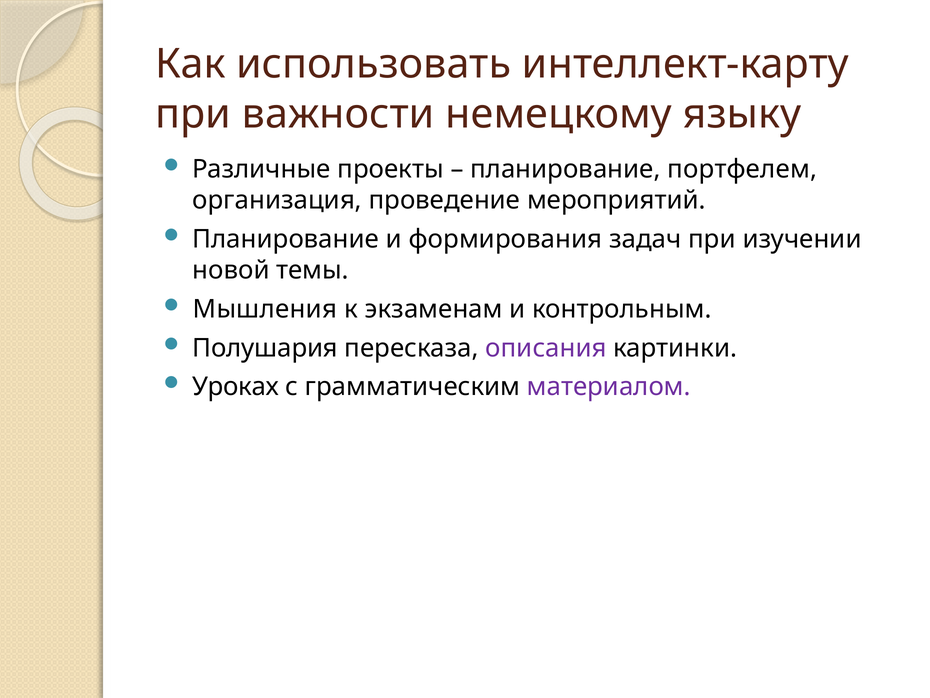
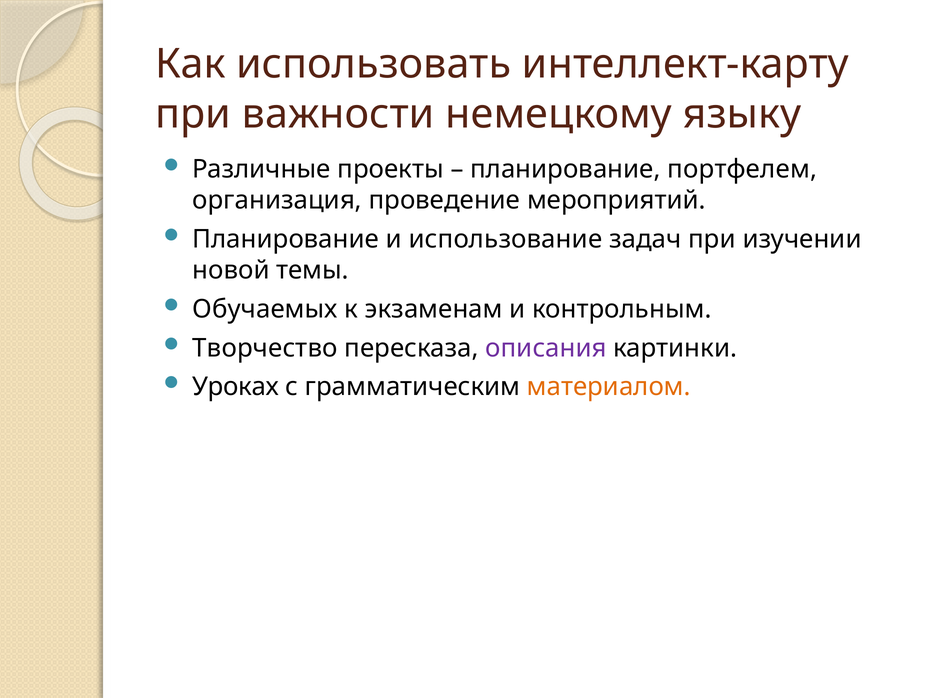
формирования: формирования -> использование (506, 239)
Мышления: Мышления -> Обучаемых (265, 309)
Полушария: Полушария -> Творчество (265, 348)
материалом colour: purple -> orange (609, 387)
